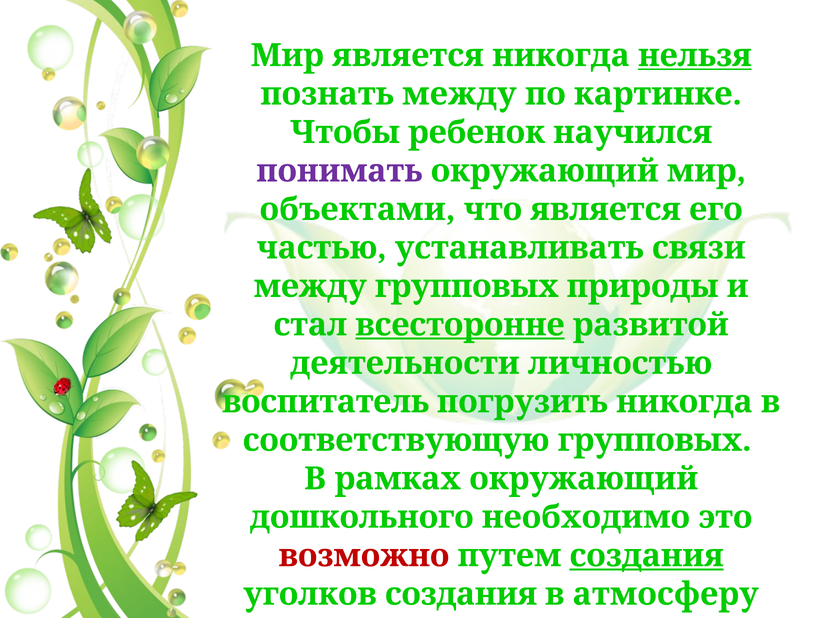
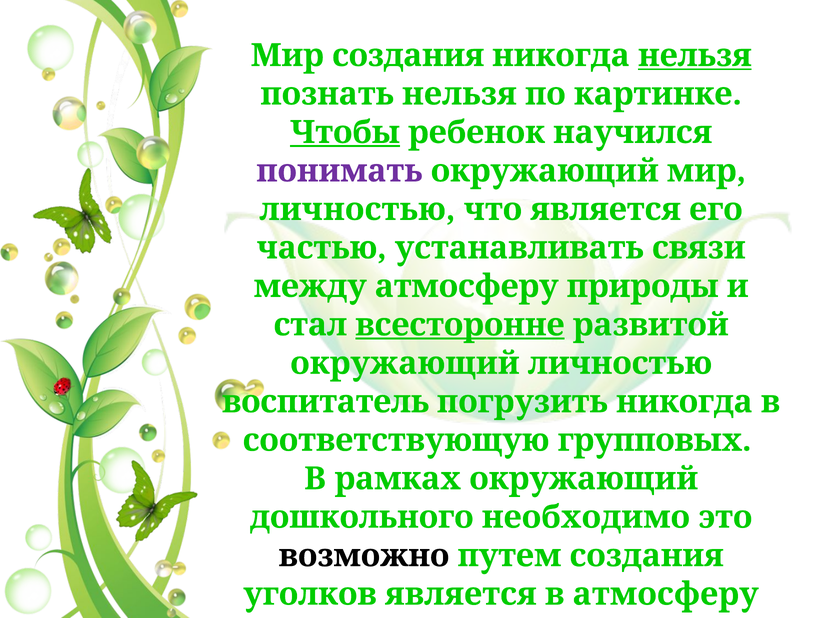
Мир является: является -> создания (408, 55)
познать между: между -> нельзя (459, 94)
Чтобы underline: none -> present (345, 132)
объектами: объектами -> личностью (357, 209)
между групповых: групповых -> атмосферу (467, 286)
деятельности: деятельности -> окружающий (405, 363)
возможно colour: red -> black (364, 556)
создания underline: present -> none (647, 556)
уголков создания: создания -> является (461, 594)
